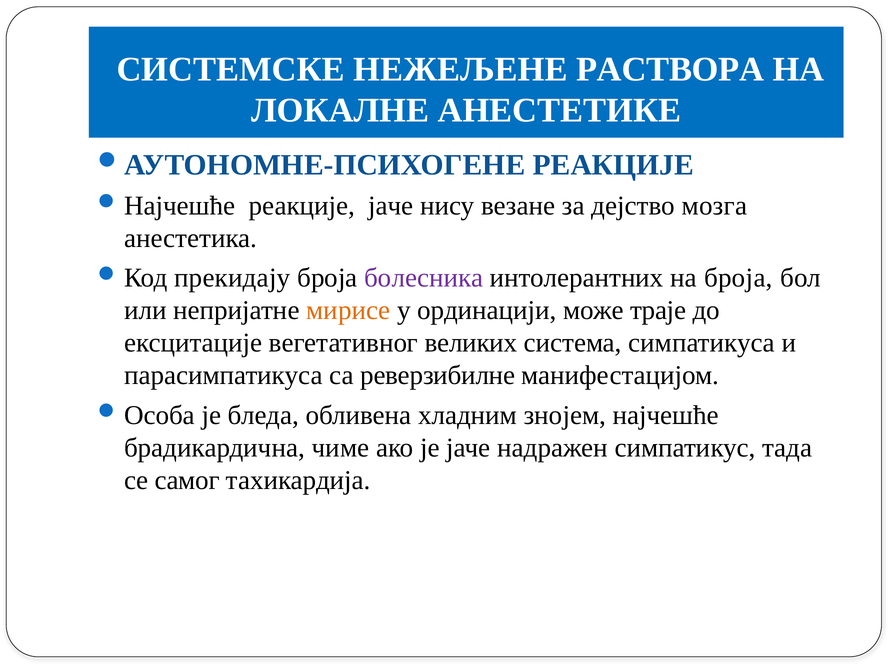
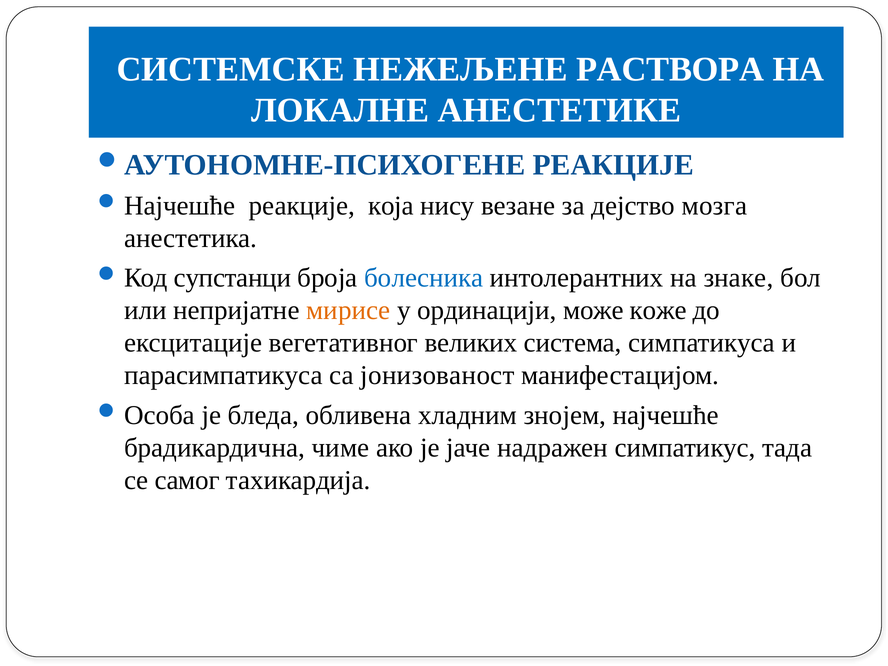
реакције јаче: јаче -> која (391, 206)
прекидају: прекидају -> супстанци (232, 278)
болесника colour: purple -> blue (424, 278)
на броја: броја -> знаке (738, 278)
траје: траје -> коже (658, 311)
реверзибилне: реверзибилне -> јонизованост (437, 376)
